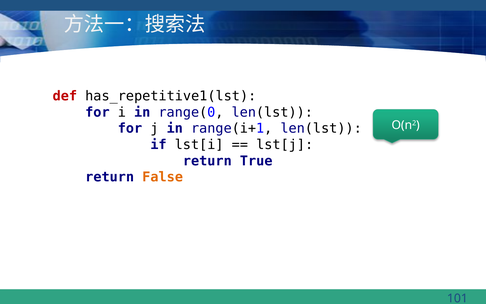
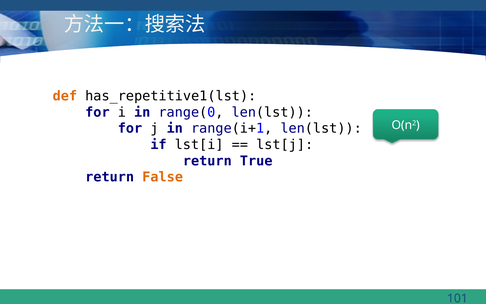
def colour: red -> orange (65, 96)
